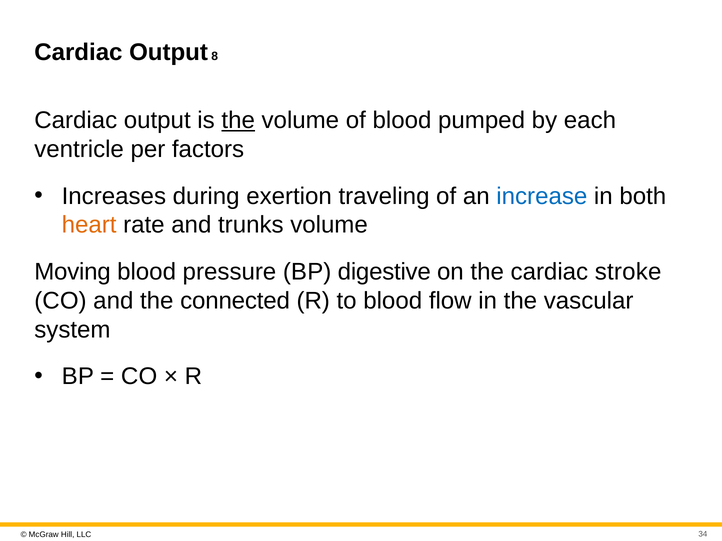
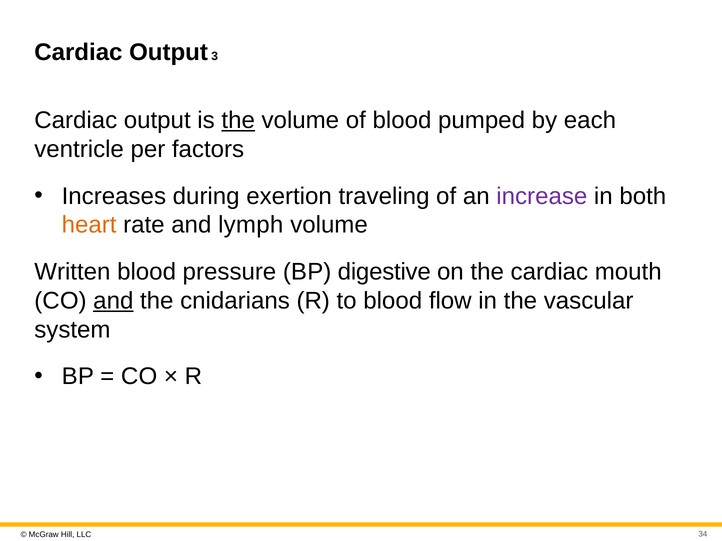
8: 8 -> 3 (215, 57)
increase colour: blue -> purple (542, 196)
trunks: trunks -> lymph (251, 225)
Moving: Moving -> Written (72, 272)
stroke: stroke -> mouth (628, 272)
and underline: none -> present (113, 301)
connected: connected -> cnidarians (235, 301)
